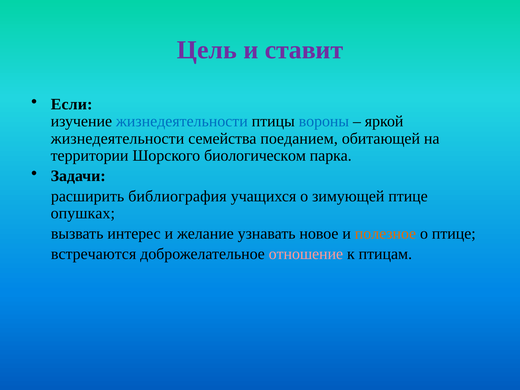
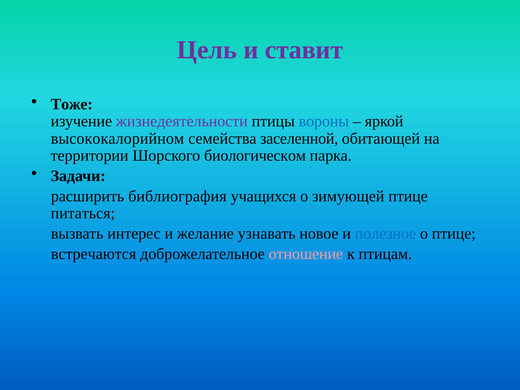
Если: Если -> Тоже (72, 104)
жизнедеятельности colour: blue -> purple (182, 121)
жизнедеятельности: жизнедеятельности -> высококалорийном (117, 139)
поеданием: поеданием -> заселенной (299, 139)
опушках: опушках -> питаться (83, 213)
полезное colour: orange -> blue (385, 234)
